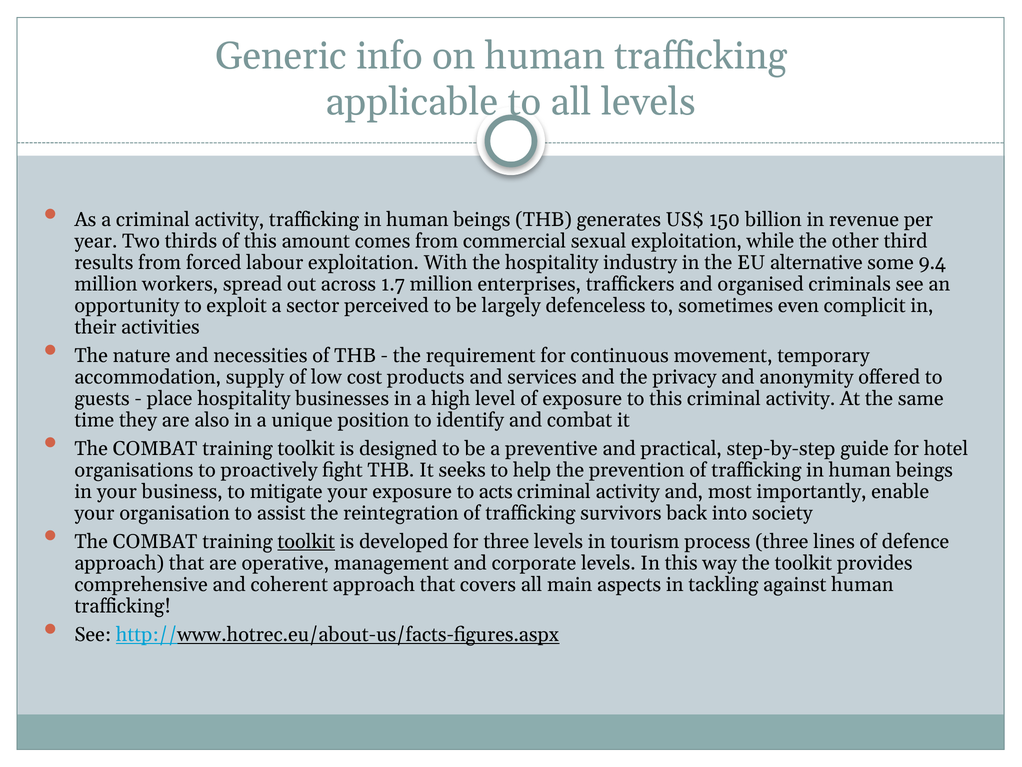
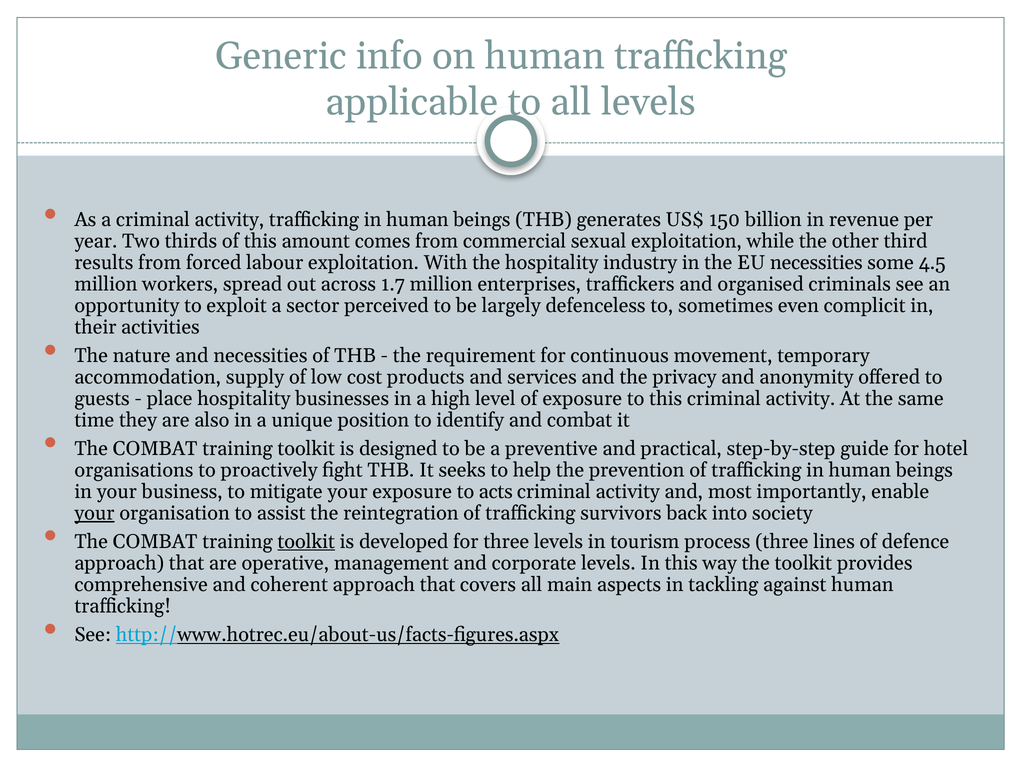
EU alternative: alternative -> necessities (816, 263)
9.4: 9.4 -> 4.5 (932, 263)
your underline: none -> present (94, 513)
